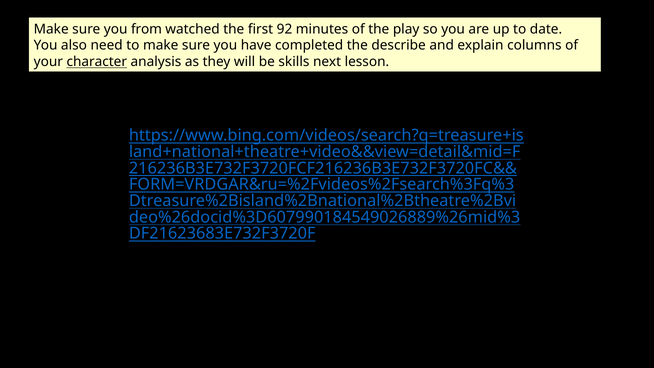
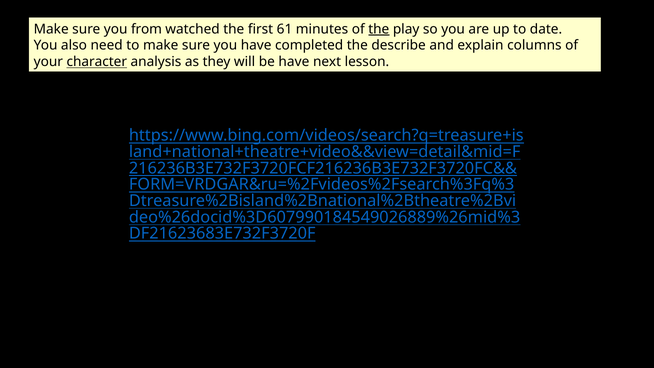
92: 92 -> 61 (285, 29)
the underline: none -> present (379, 29)
be skills: skills -> have (294, 62)
